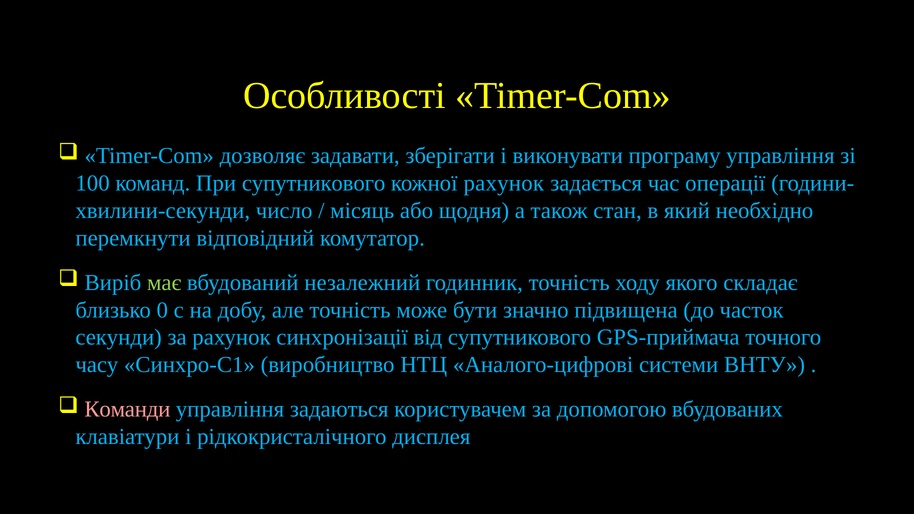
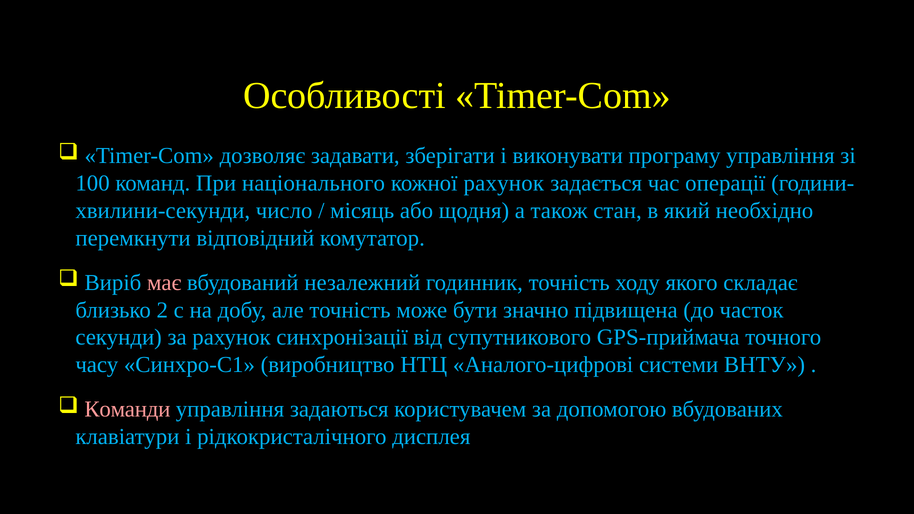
При супутникового: супутникового -> національного (313, 183)
має colour: light green -> pink (164, 283)
0: 0 -> 2 (162, 310)
